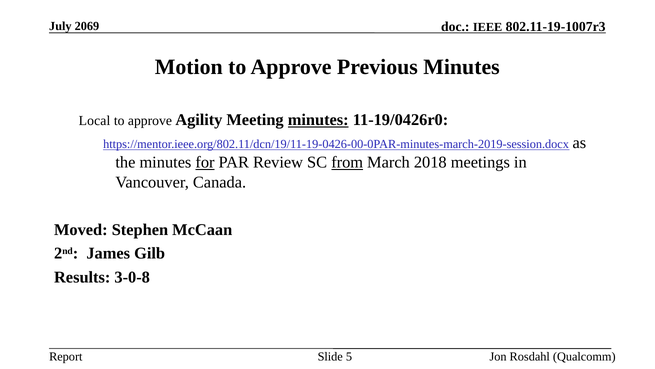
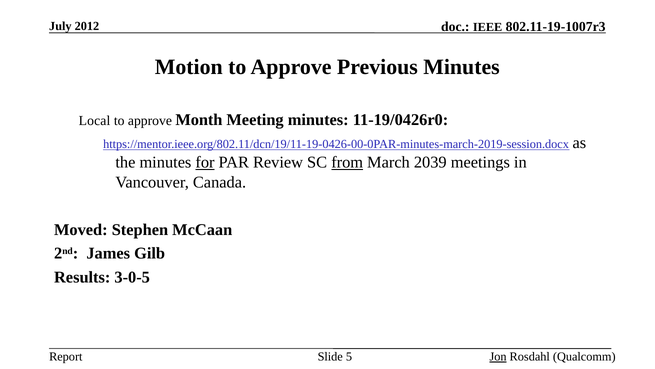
2069: 2069 -> 2012 (87, 26)
Agility: Agility -> Month (199, 120)
minutes underline: present -> none (318, 120)
2018: 2018 -> 2039 (430, 162)
3-0-8: 3-0-8 -> 3-0-5 (132, 277)
Jon underline: none -> present (498, 356)
